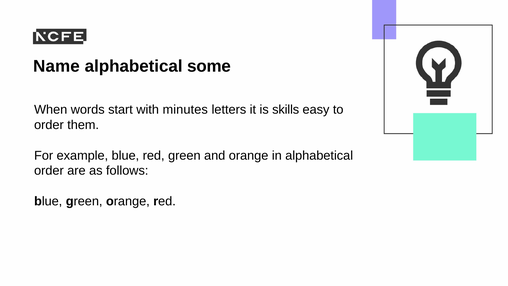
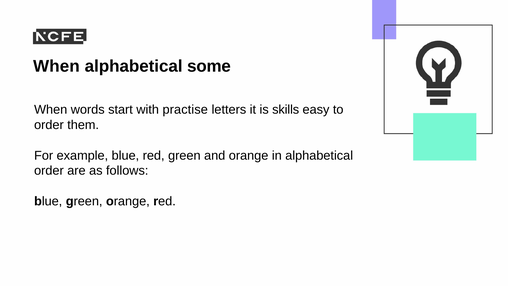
Name: Name -> When (56, 66)
minutes: minutes -> practise (185, 110)
